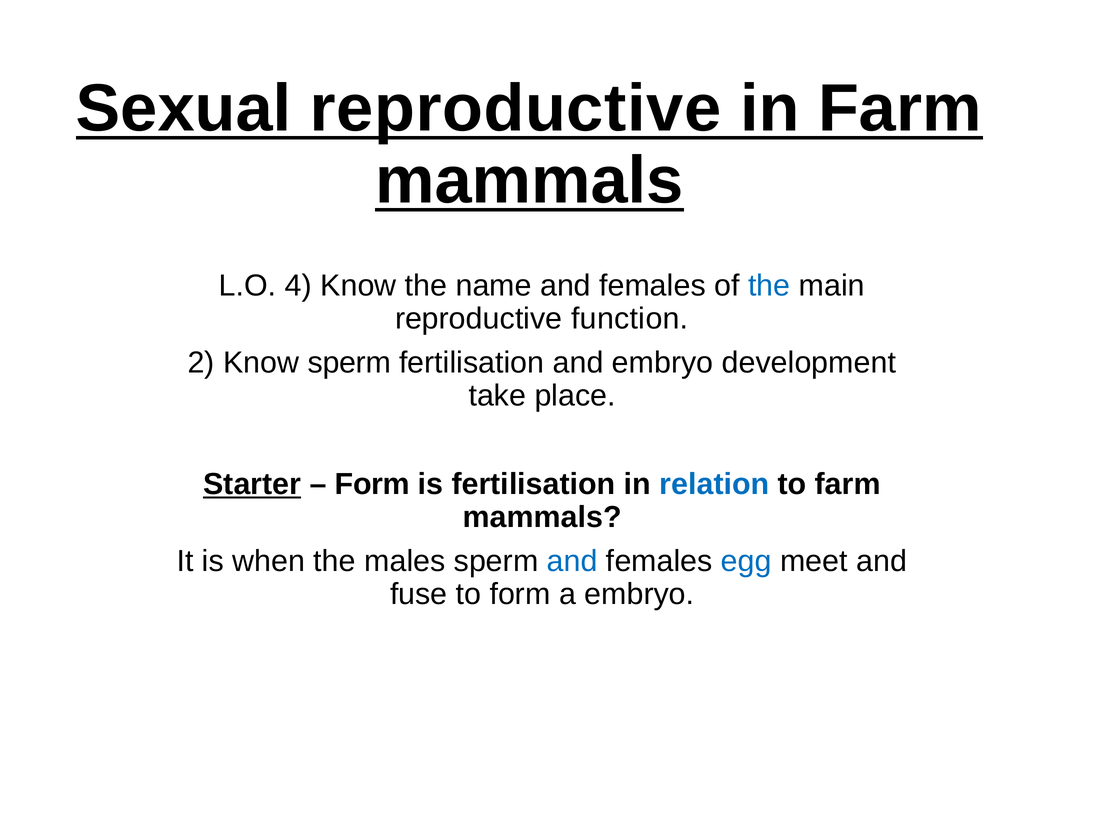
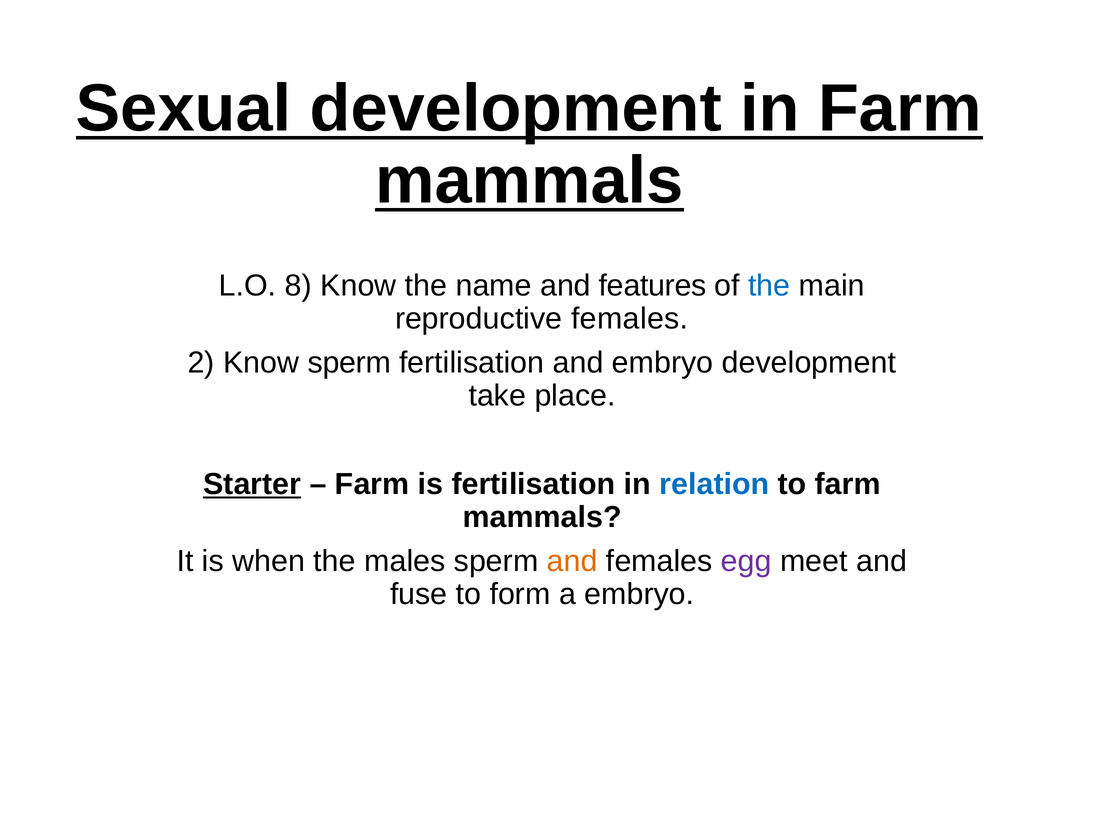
Sexual reproductive: reproductive -> development (516, 108)
4: 4 -> 8 (298, 286)
name and females: females -> features (653, 286)
reproductive function: function -> females (630, 318)
Form: Form -> Farm (372, 484)
and colour: blue -> orange (572, 561)
egg colour: blue -> purple (746, 561)
